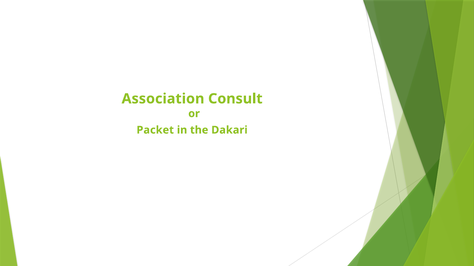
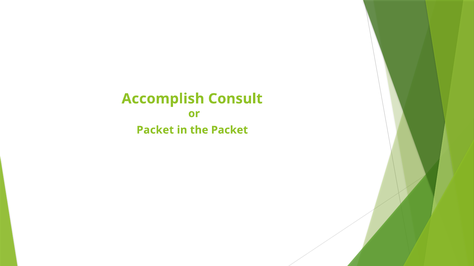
Association: Association -> Accomplish (163, 99)
the Dakari: Dakari -> Packet (229, 130)
